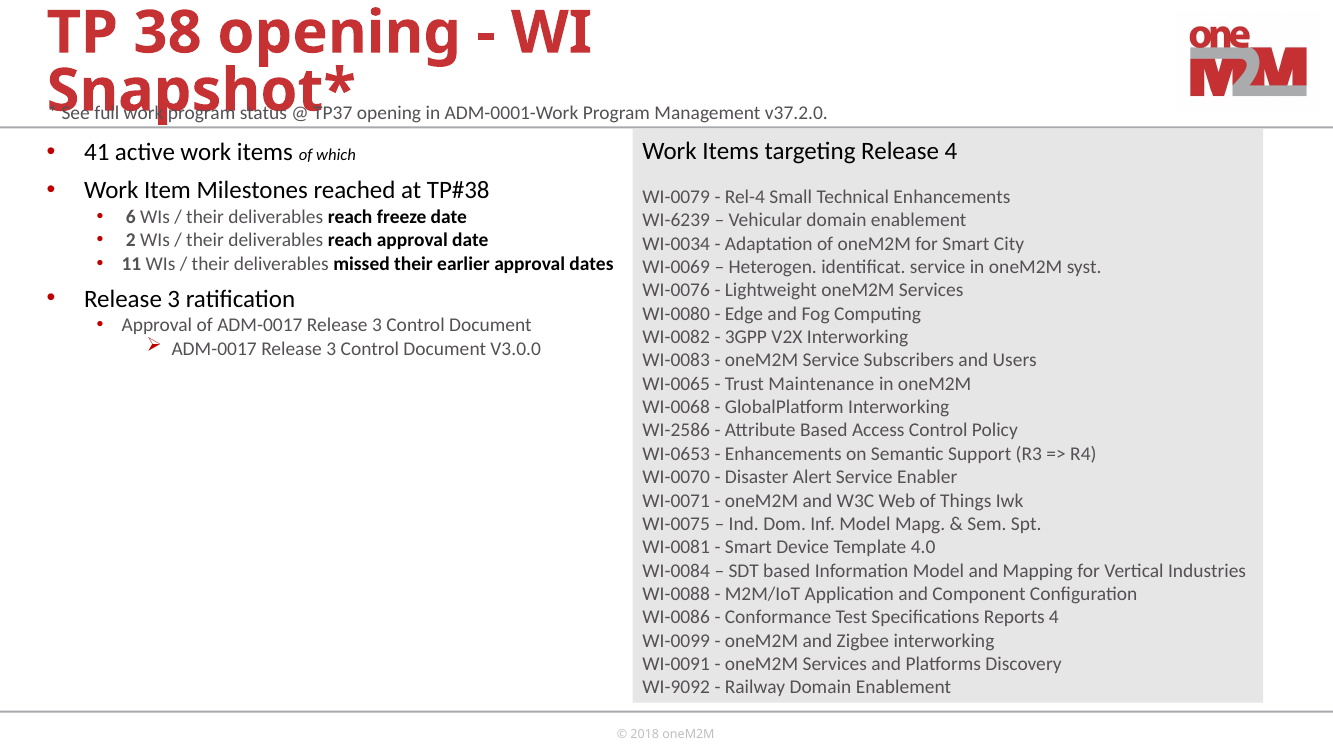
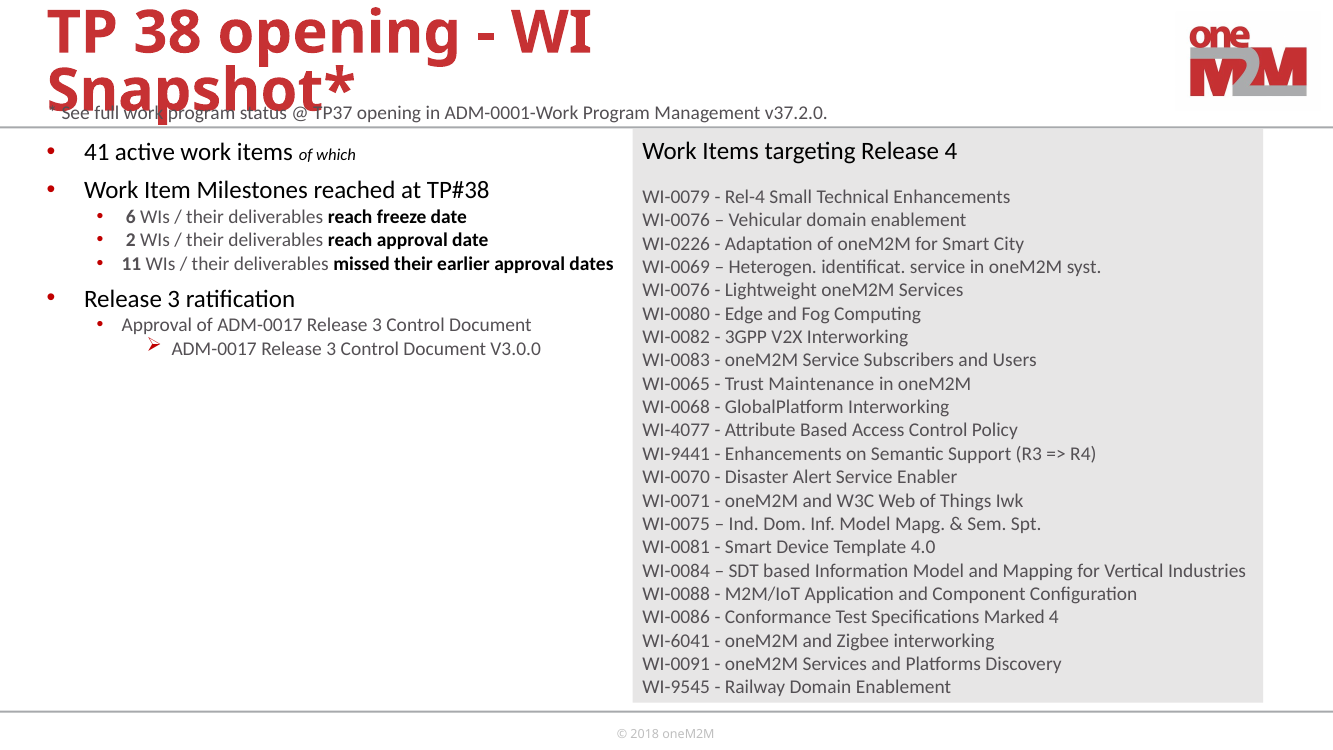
WI-6239: WI-6239 -> WI-0076 (676, 220)
WI-0034: WI-0034 -> WI-0226 (676, 244)
WI-2586: WI-2586 -> WI-4077 (676, 430)
WI-0653: WI-0653 -> WI-9441 (676, 454)
Reports: Reports -> Marked (1014, 617)
WI-0099: WI-0099 -> WI-6041 (676, 641)
WI-9092: WI-9092 -> WI-9545 (676, 687)
